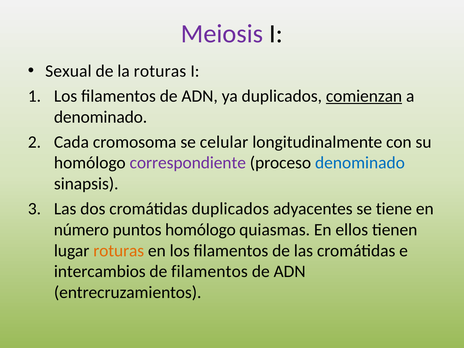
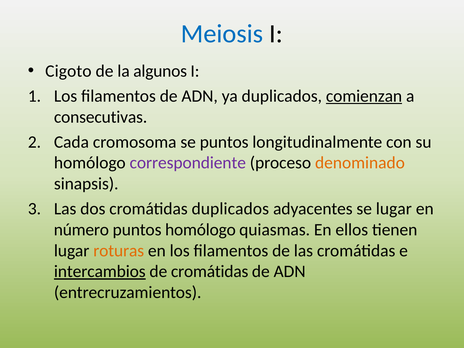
Meiosis colour: purple -> blue (222, 34)
Sexual: Sexual -> Cigoto (68, 71)
la roturas: roturas -> algunos (160, 71)
denominado: denominado -> consecutivas (101, 117)
se celular: celular -> puntos (224, 142)
denominado colour: blue -> orange (360, 163)
se tiene: tiene -> lugar (394, 209)
intercambios underline: none -> present (100, 272)
de filamentos: filamentos -> cromátidas (210, 272)
